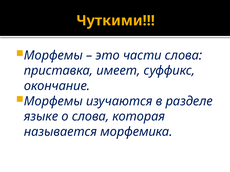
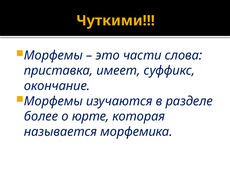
языке: языке -> более (41, 117)
о слова: слова -> юрте (91, 117)
